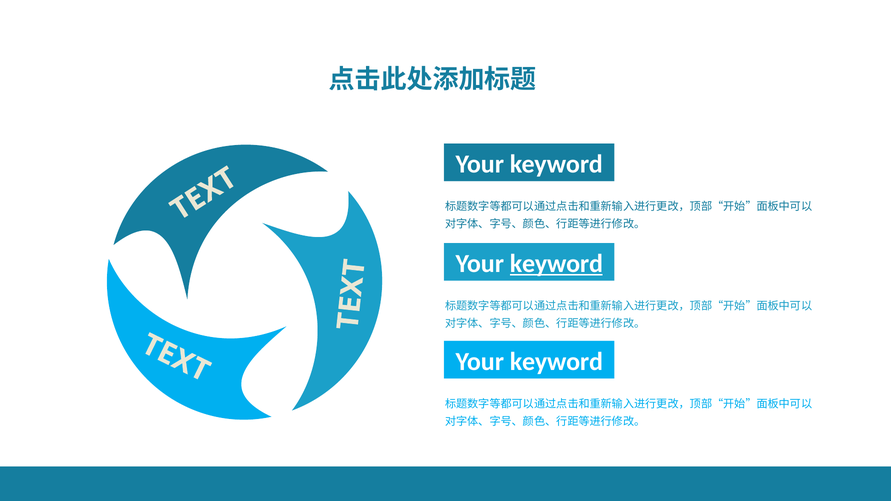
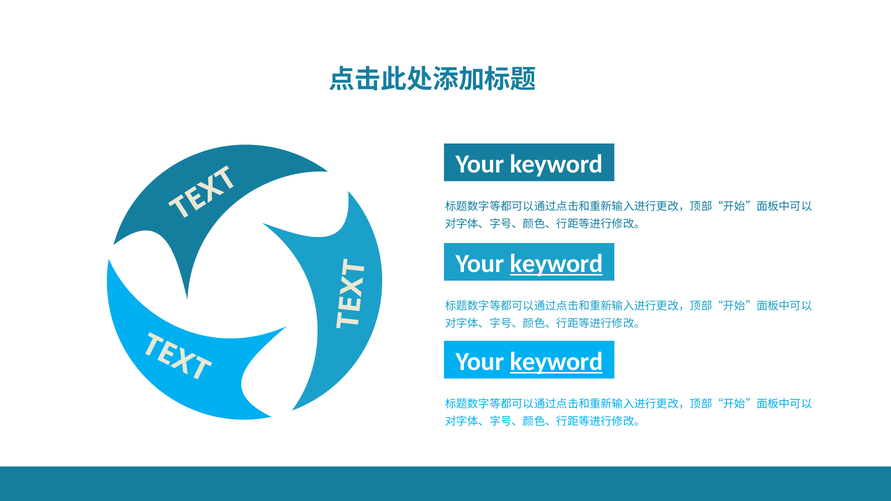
keyword underline: none -> present (556, 362)
